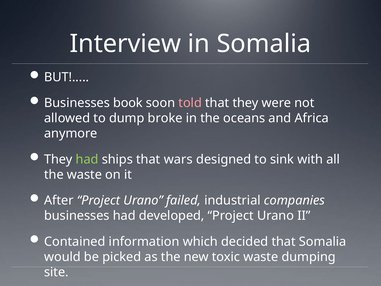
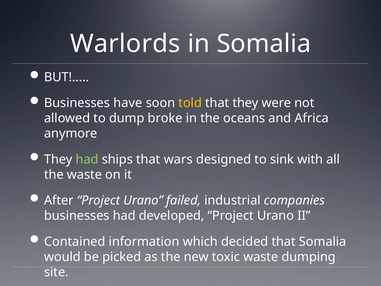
Interview: Interview -> Warlords (125, 44)
book: book -> have (128, 103)
told colour: pink -> yellow (190, 103)
